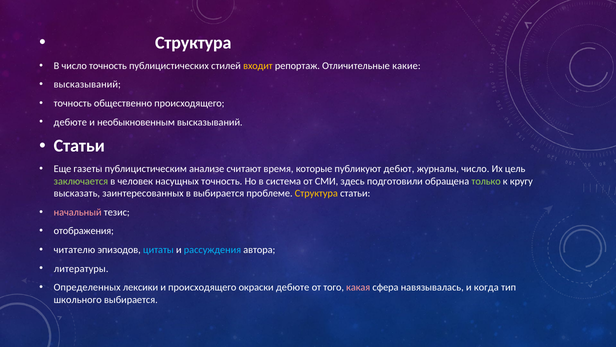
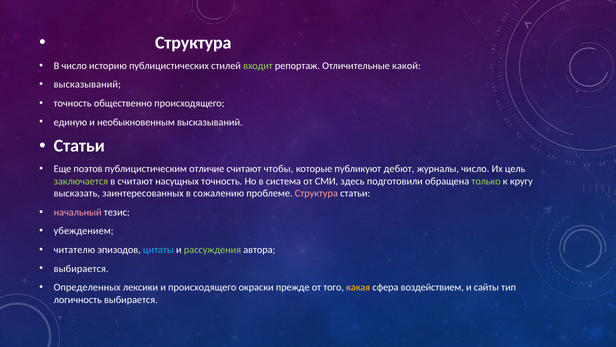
число точность: точность -> историю (108, 66)
входит colour: yellow -> light green (258, 66)
какие: какие -> какой (406, 66)
дебюте: дебюте -> единую (70, 122)
газеты: газеты -> поэтов (88, 169)
анализе: анализе -> отличие (207, 169)
время: время -> чтобы (279, 169)
в человек: человек -> считают (135, 181)
в выбирается: выбирается -> сожалению (219, 193)
Структура colour: yellow -> pink (316, 193)
отображения: отображения -> убеждением (84, 231)
рассуждения colour: light blue -> light green (212, 249)
литературы: литературы -> выбирается (81, 268)
окраски дебюте: дебюте -> прежде (293, 287)
какая colour: pink -> yellow (358, 287)
навязывалась: навязывалась -> воздействием (432, 287)
когда: когда -> сайты (486, 287)
школьного: школьного -> логичность (78, 299)
